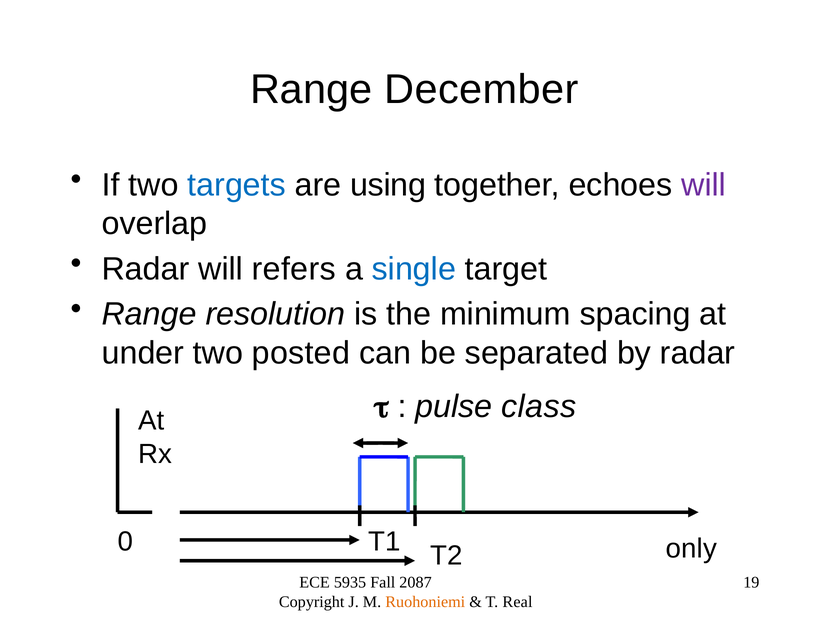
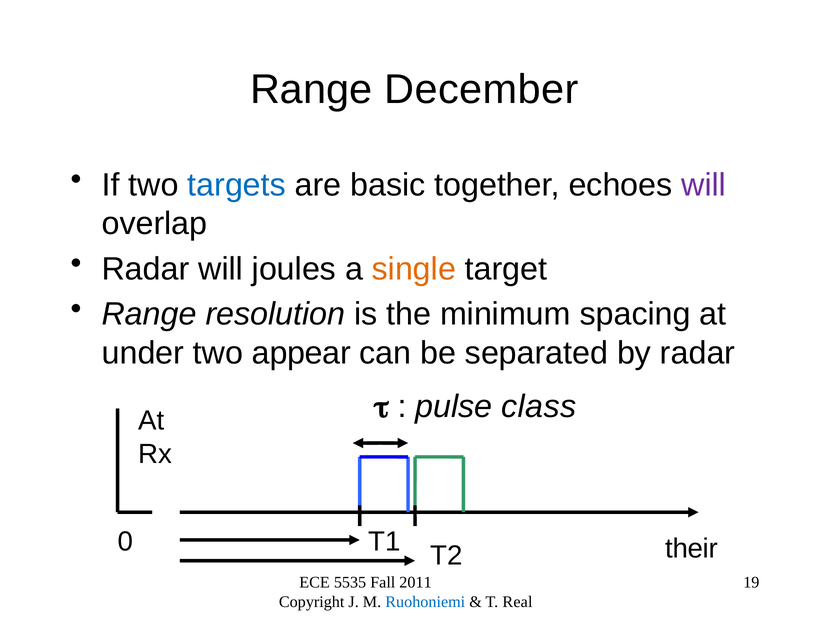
using: using -> basic (388, 185)
refers: refers -> joules (294, 269)
single colour: blue -> orange (414, 269)
posted: posted -> appear (301, 353)
only: only -> their (692, 548)
5935: 5935 -> 5535 (350, 582)
2087: 2087 -> 2011 (416, 582)
Ruohoniemi colour: orange -> blue (425, 602)
